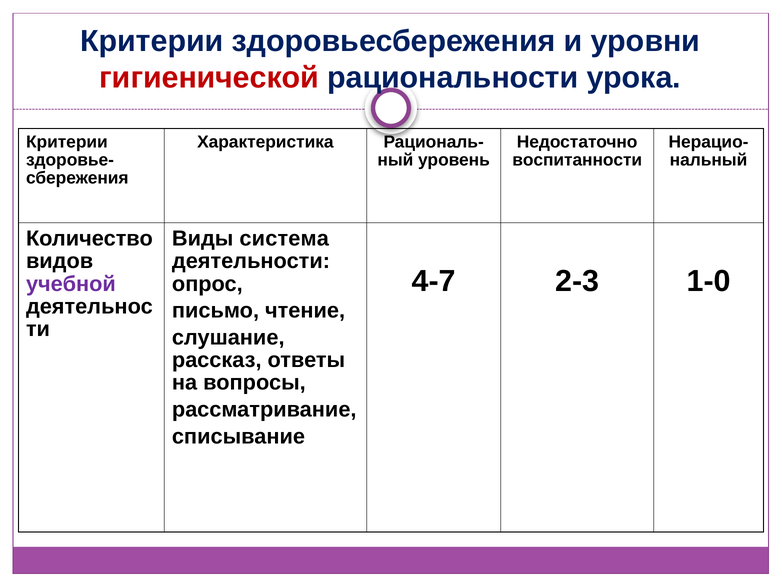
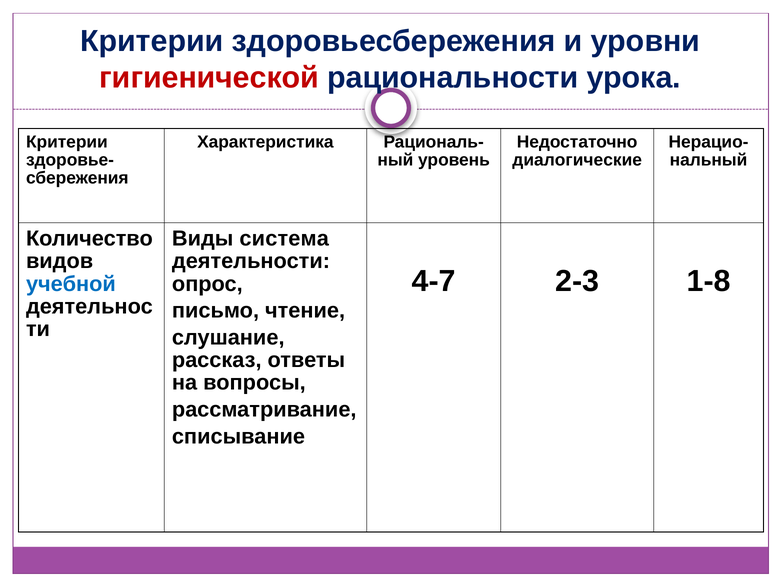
воспитанности: воспитанности -> диалогические (577, 160)
1-0: 1-0 -> 1-8 (709, 281)
учебной colour: purple -> blue (71, 284)
